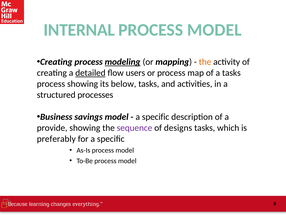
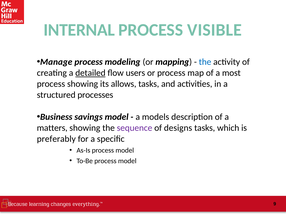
MODEL: MODEL -> VISIBLE (214, 30)
Creating: Creating -> Manage (56, 62)
modeling underline: present -> none (123, 62)
the colour: orange -> blue (205, 62)
a tasks: tasks -> most (231, 73)
below: below -> allows (124, 84)
specific: specific -> models (156, 117)
provide: provide -> matters (52, 128)
